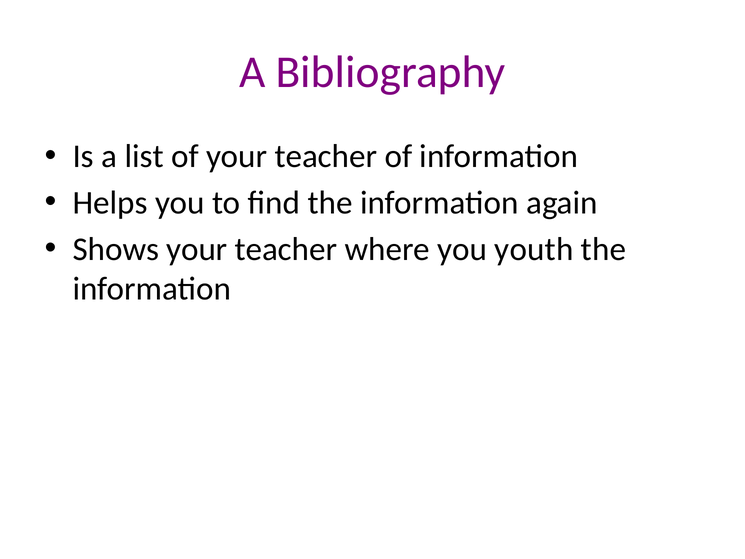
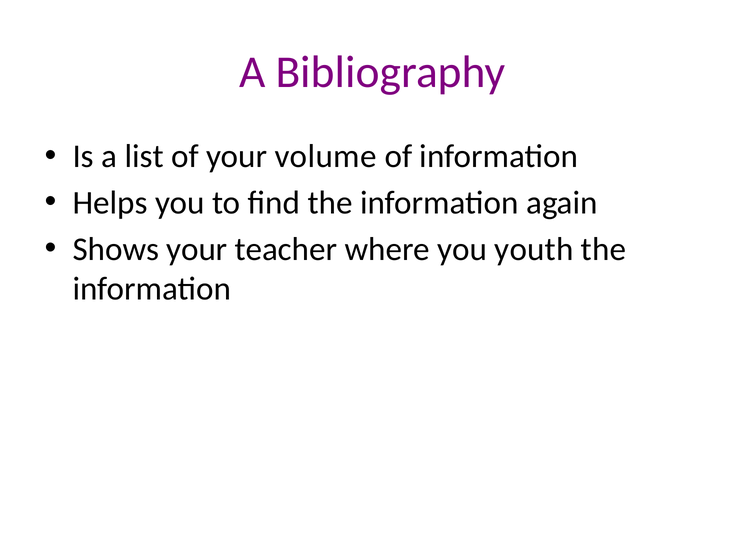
of your teacher: teacher -> volume (326, 156)
